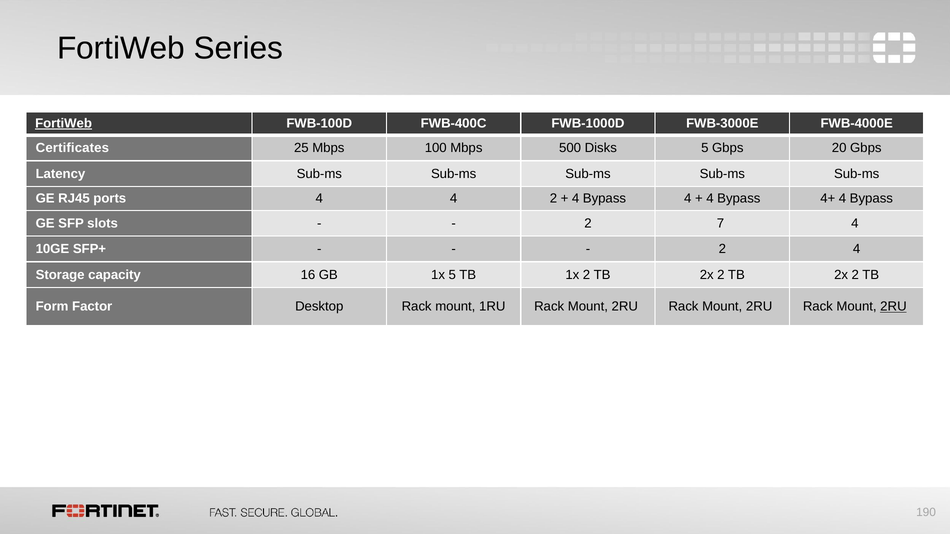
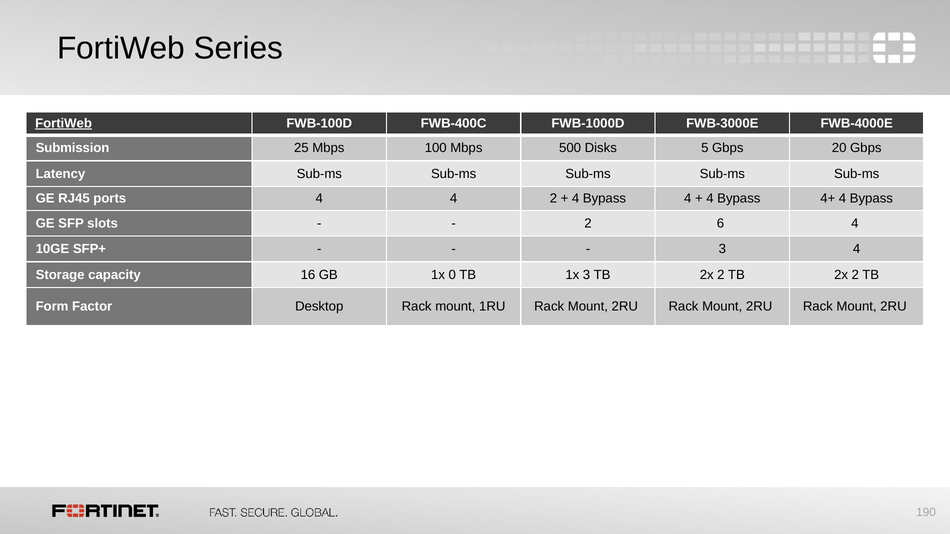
Certificates: Certificates -> Submission (73, 148)
7: 7 -> 6 (720, 224)
2: 2 -> 3 (722, 249)
1x 5: 5 -> 0 (452, 275)
1x 2: 2 -> 3 (587, 275)
2RU underline: present -> none (893, 307)
